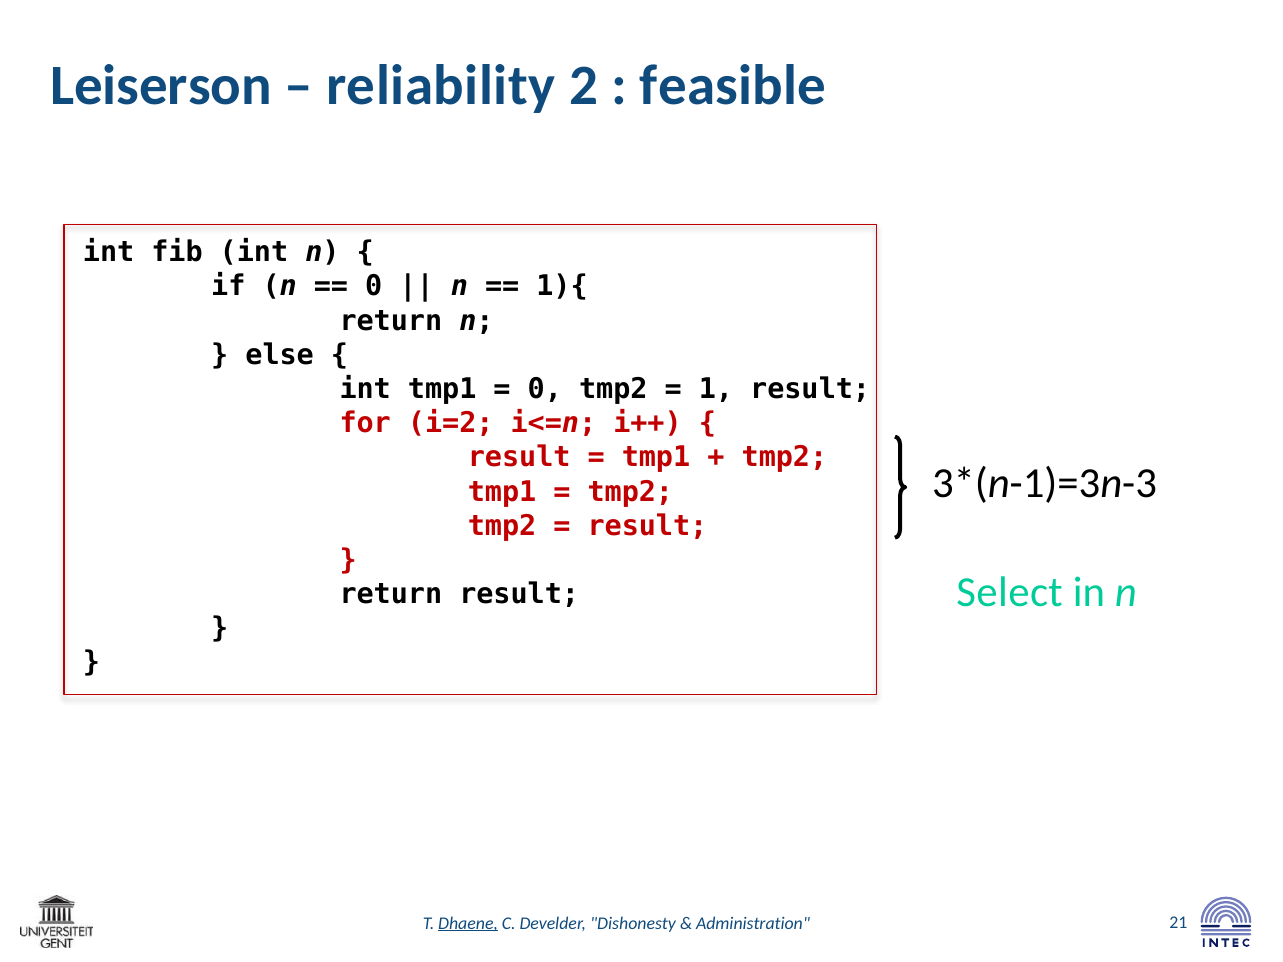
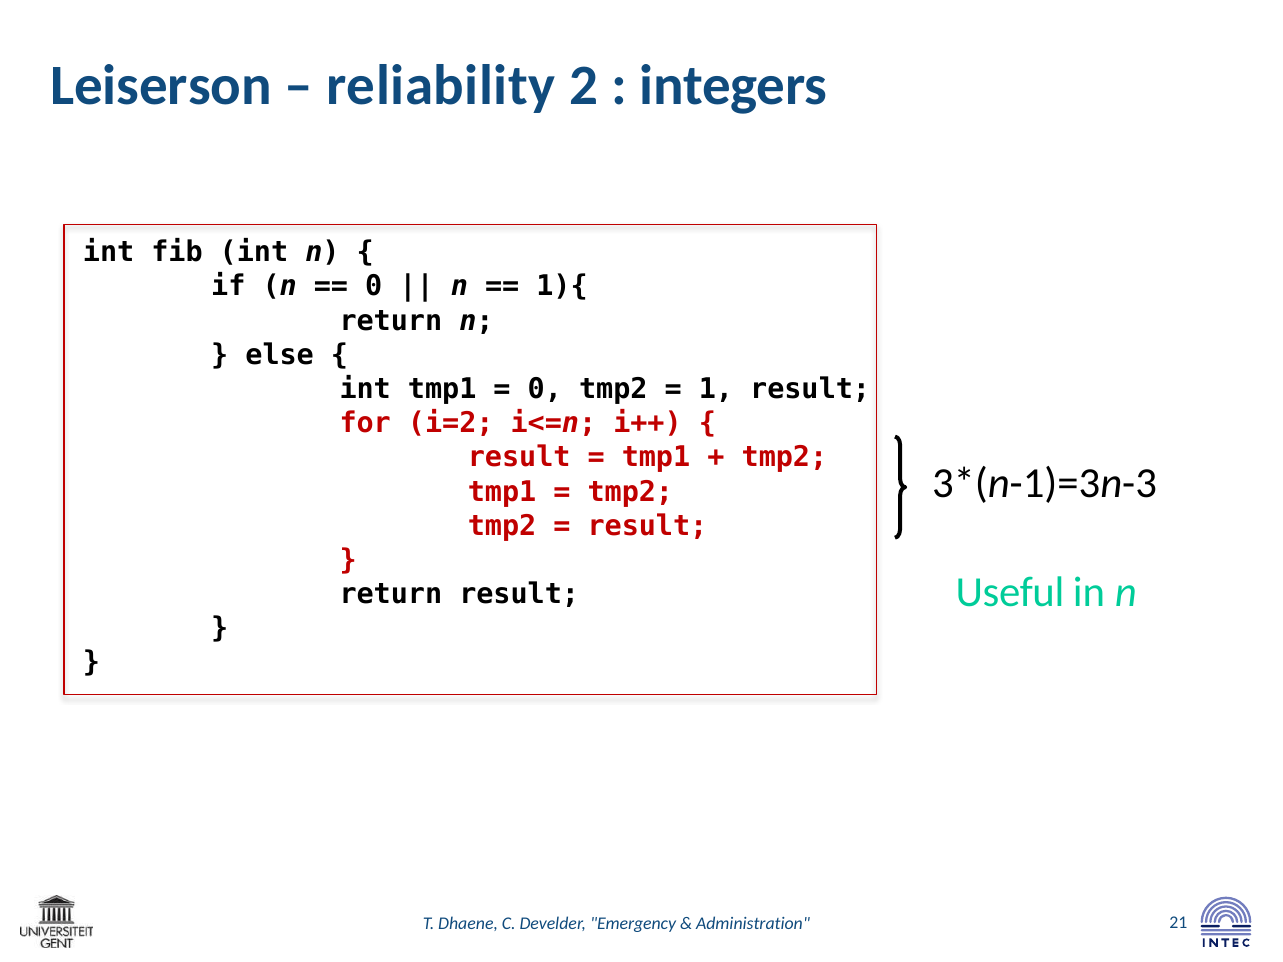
feasible: feasible -> integers (734, 86)
Select: Select -> Useful (1010, 593)
Dhaene underline: present -> none (468, 923)
Dishonesty: Dishonesty -> Emergency (633, 923)
